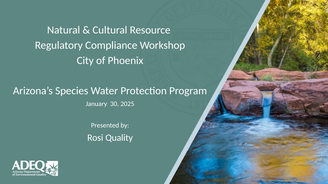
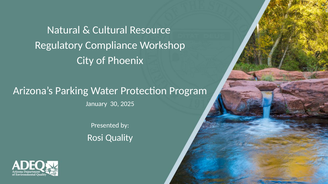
Species: Species -> Parking (72, 91)
